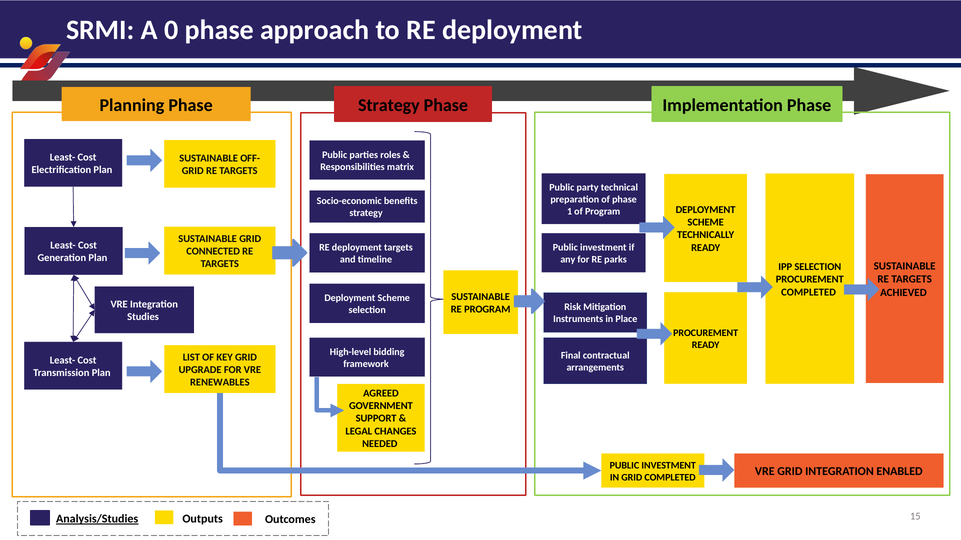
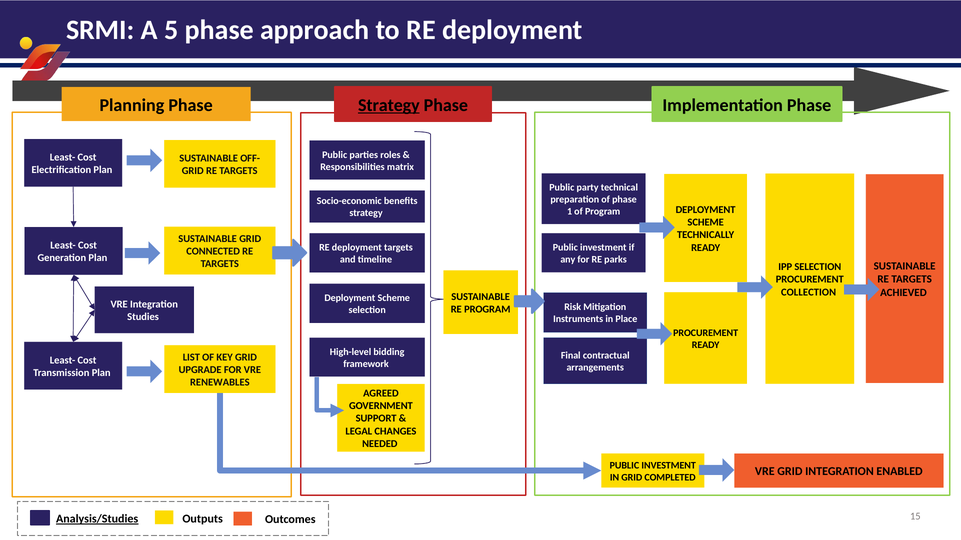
0: 0 -> 5 (171, 30)
Strategy underline: none -> present (389, 105)
COMPLETED: COMPLETED -> COLLECTION (809, 292)
